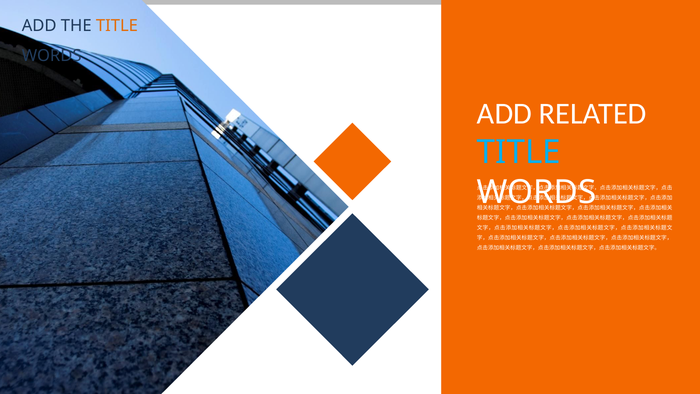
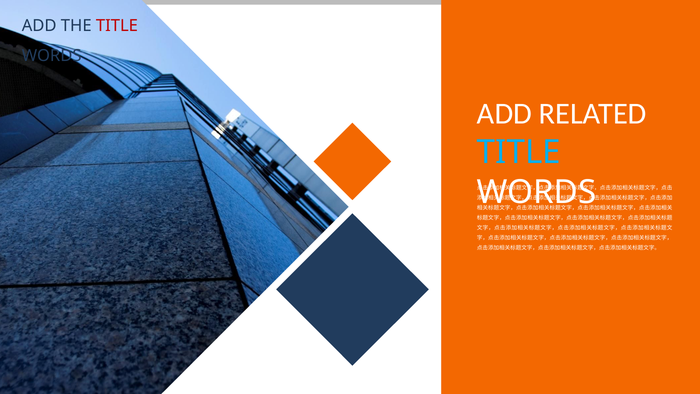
TITLE colour: orange -> red (117, 26)
